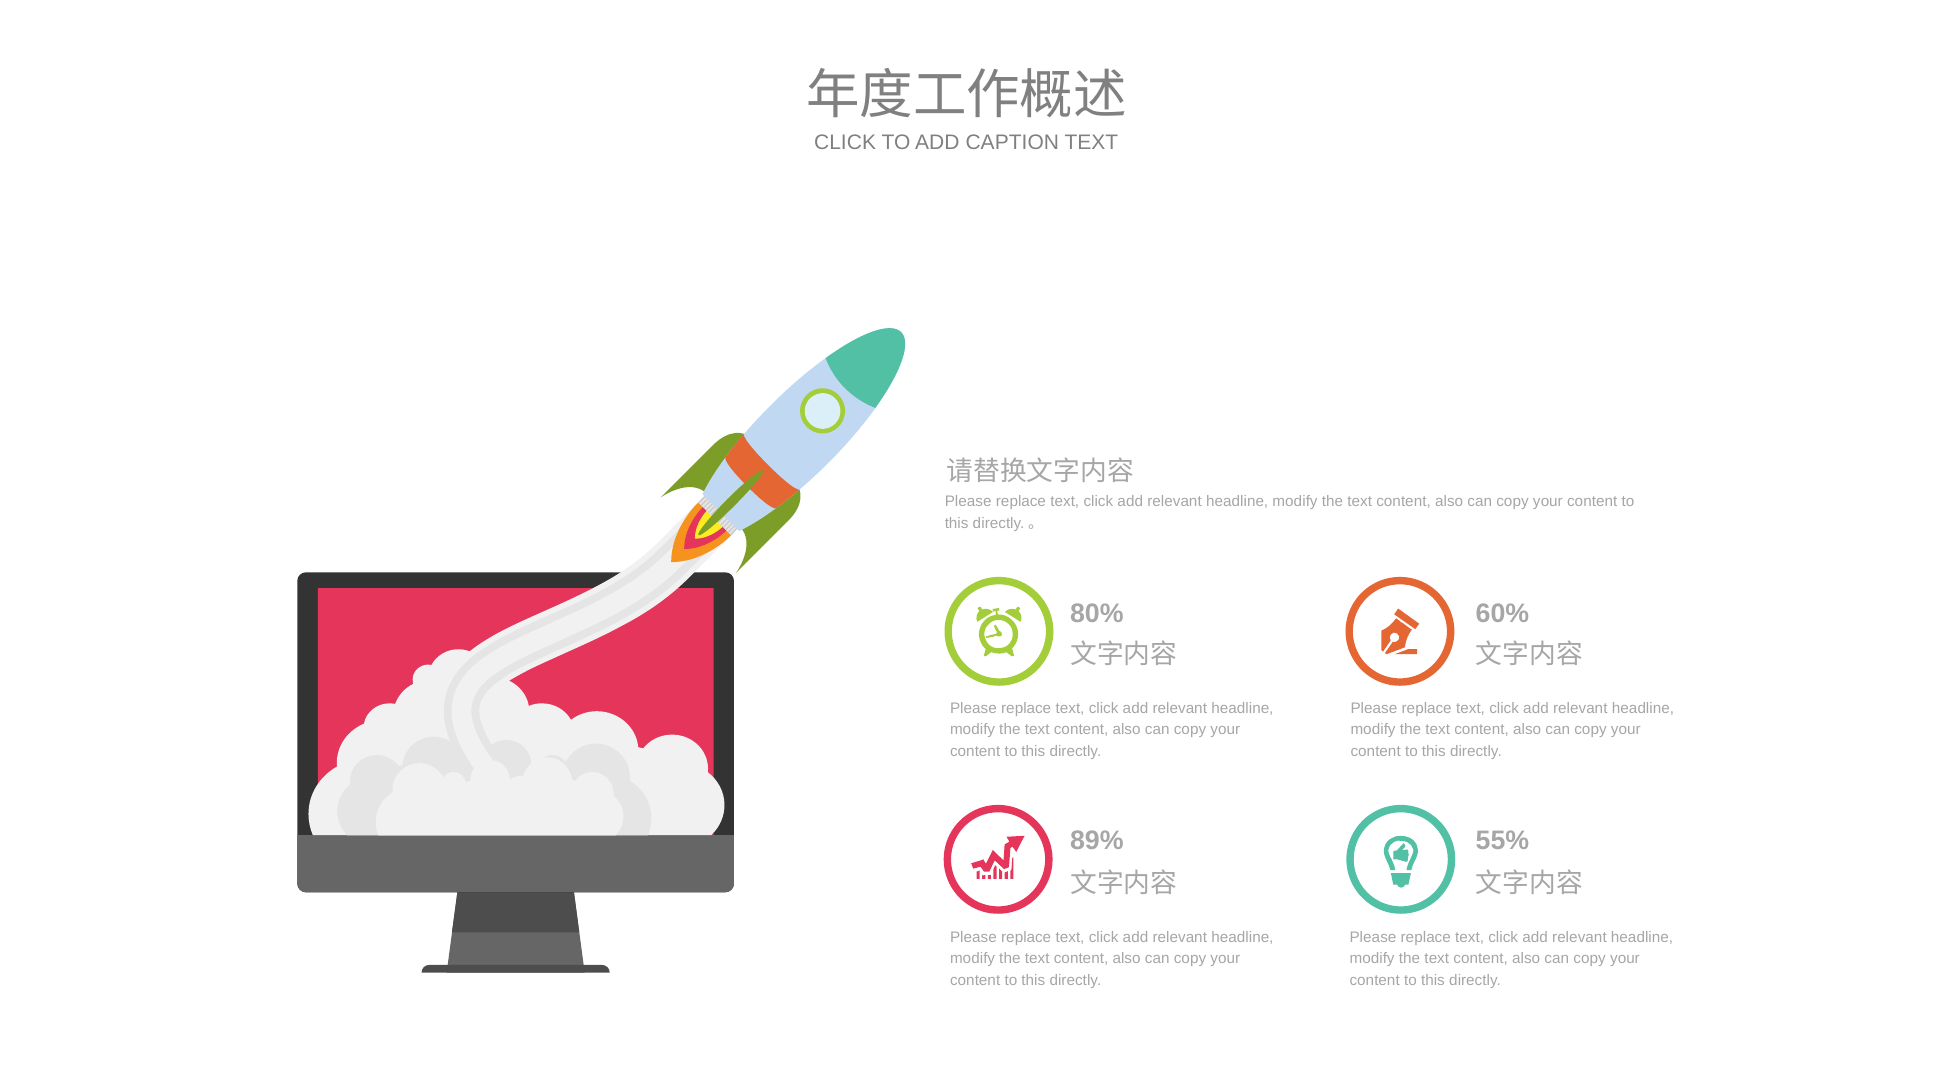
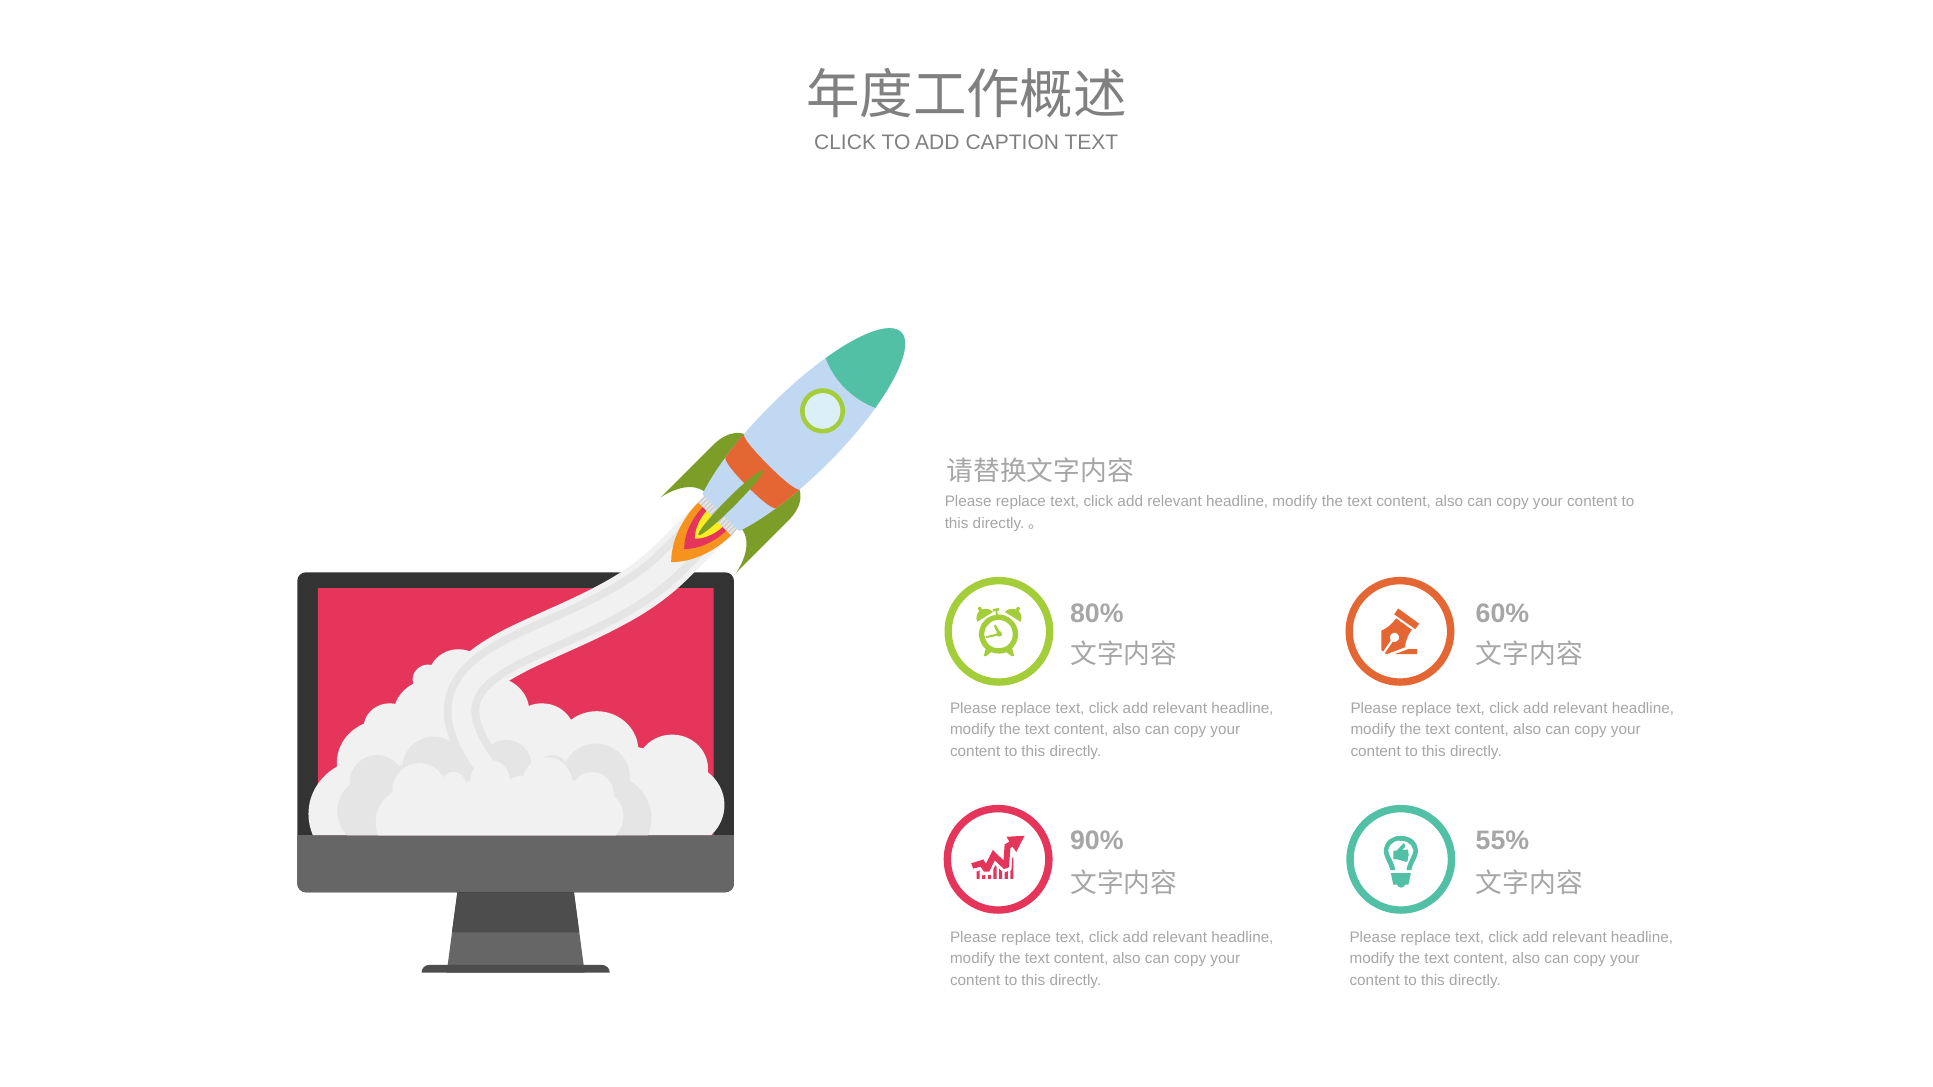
89%: 89% -> 90% (1097, 841)
